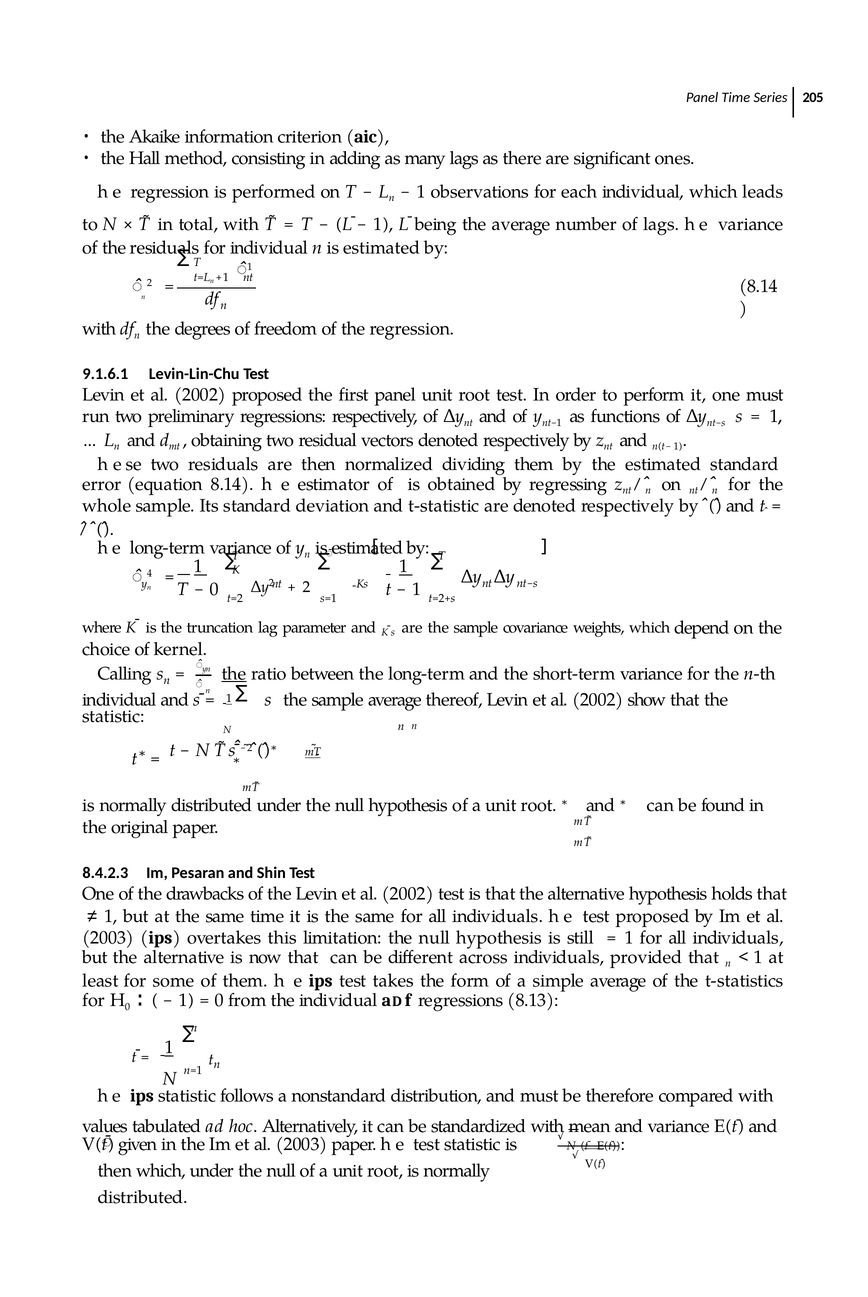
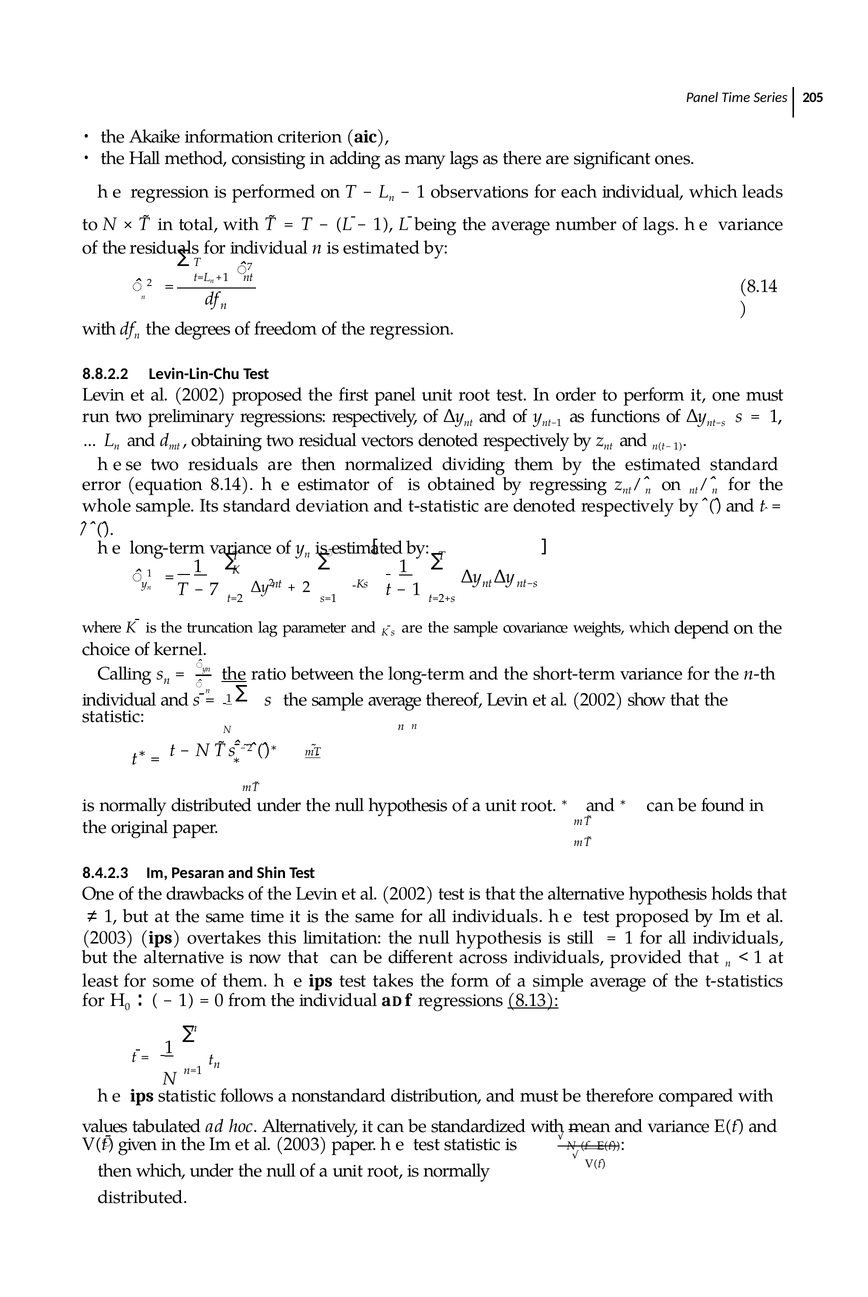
1: 1 -> 7 (250, 267)
9.1.6.1: 9.1.6.1 -> 8.8.2.2 (105, 374)
4: 4 -> 1 (149, 573)
0: 0 -> 7 (214, 589)
8.13 underline: none -> present (533, 1000)
